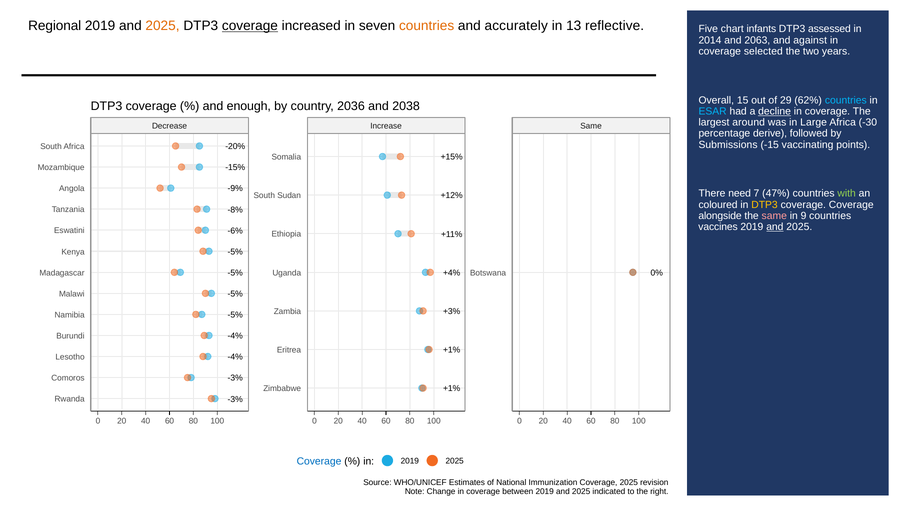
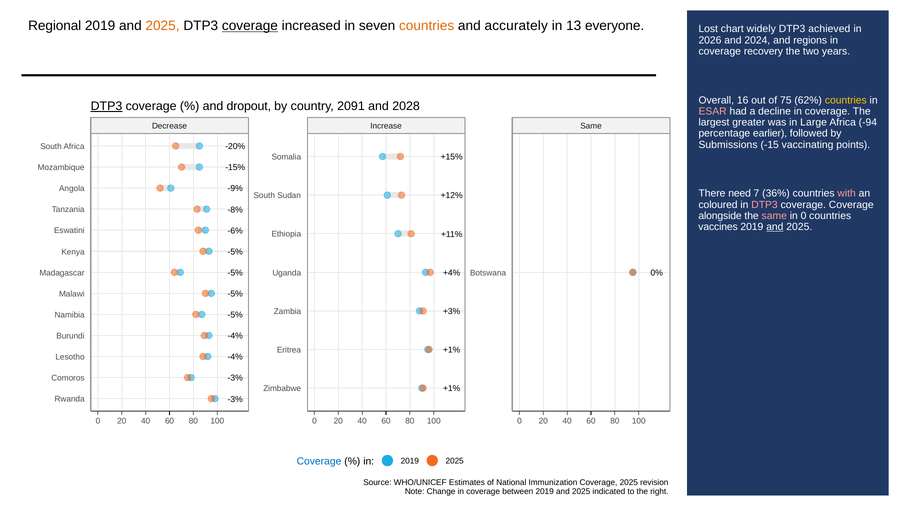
reflective: reflective -> everyone (615, 26)
Five: Five -> Lost (708, 29)
infants: infants -> widely (761, 29)
assessed: assessed -> achieved (829, 29)
2014: 2014 -> 2026 (710, 40)
2063: 2063 -> 2024 (757, 40)
against: against -> regions (810, 40)
selected: selected -> recovery (763, 51)
15: 15 -> 16 (743, 100)
29: 29 -> 75 (786, 100)
countries colour: light blue -> yellow (846, 100)
DTP3 underline: none -> present (106, 106)
enough: enough -> dropout (249, 106)
2036: 2036 -> 2091 (351, 106)
2038: 2038 -> 2028 (406, 106)
ESAR colour: light blue -> pink (713, 111)
decline underline: present -> none (775, 111)
around: around -> greater (749, 122)
-30: -30 -> -94 (868, 122)
derive: derive -> earlier (770, 134)
47%: 47% -> 36% (776, 194)
with colour: light green -> pink (847, 194)
DTP3 colour: yellow -> pink (765, 205)
in 9: 9 -> 0 (804, 216)
